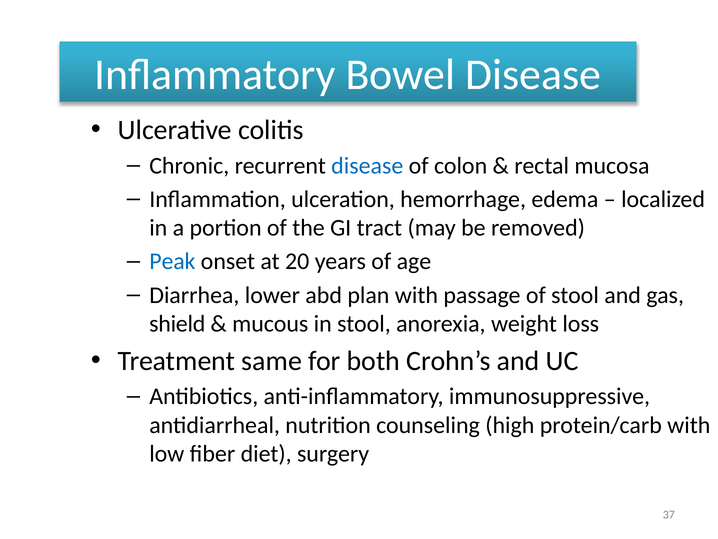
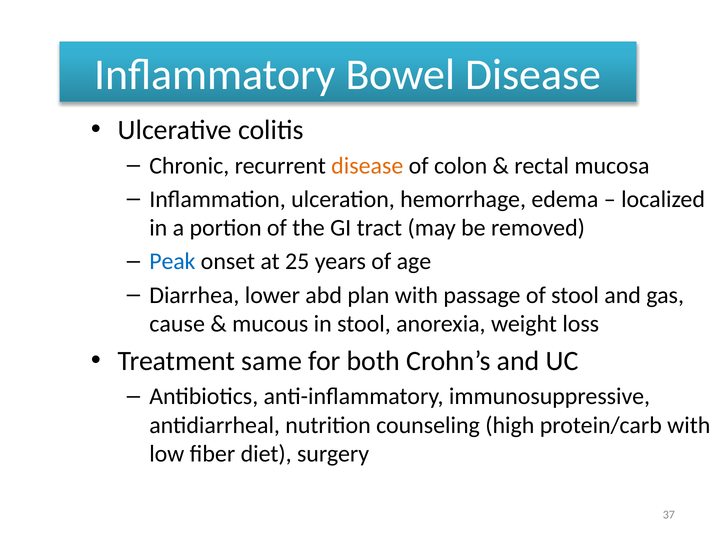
disease colour: blue -> orange (367, 166)
20: 20 -> 25 (297, 261)
shield: shield -> cause (177, 324)
